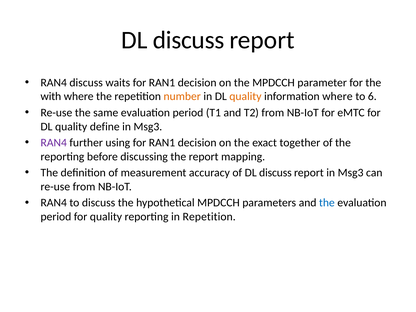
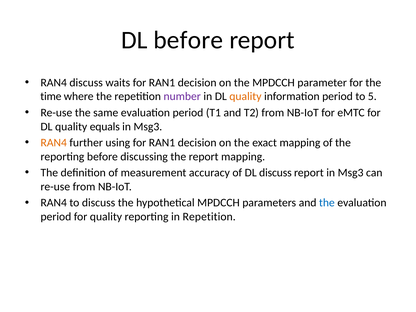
discuss: discuss -> before (188, 40)
with: with -> time (51, 96)
number colour: orange -> purple (182, 96)
information where: where -> period (337, 96)
6: 6 -> 5 (372, 96)
define: define -> equals (105, 127)
RAN4 colour: purple -> orange (54, 143)
exact together: together -> mapping (300, 143)
